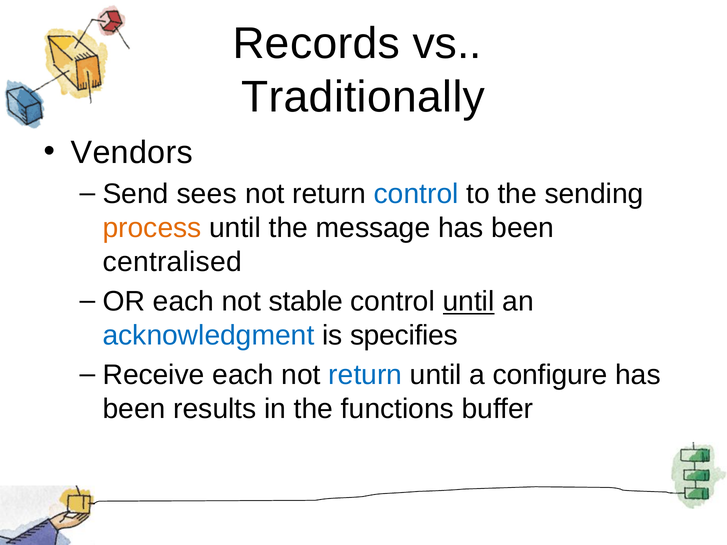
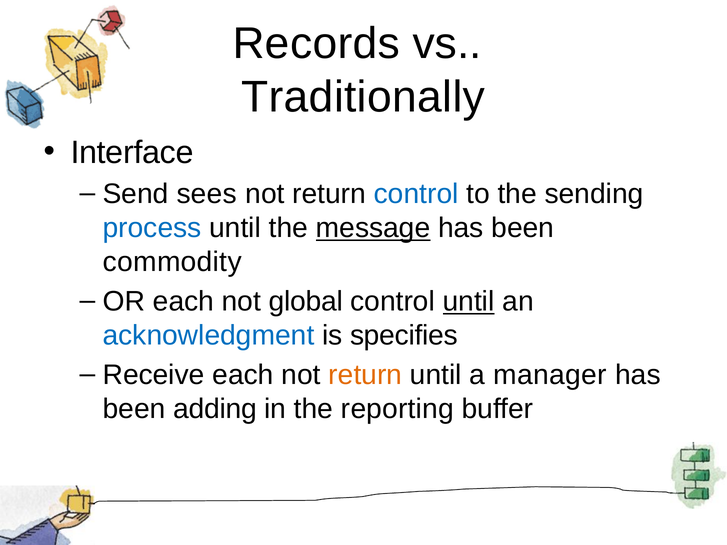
Vendors: Vendors -> Interface (132, 153)
process colour: orange -> blue (152, 228)
message underline: none -> present (373, 228)
centralised: centralised -> commodity (172, 262)
stable: stable -> global (306, 302)
return colour: blue -> orange (365, 375)
configure: configure -> manager (550, 375)
results: results -> adding (215, 409)
functions: functions -> reporting (397, 409)
